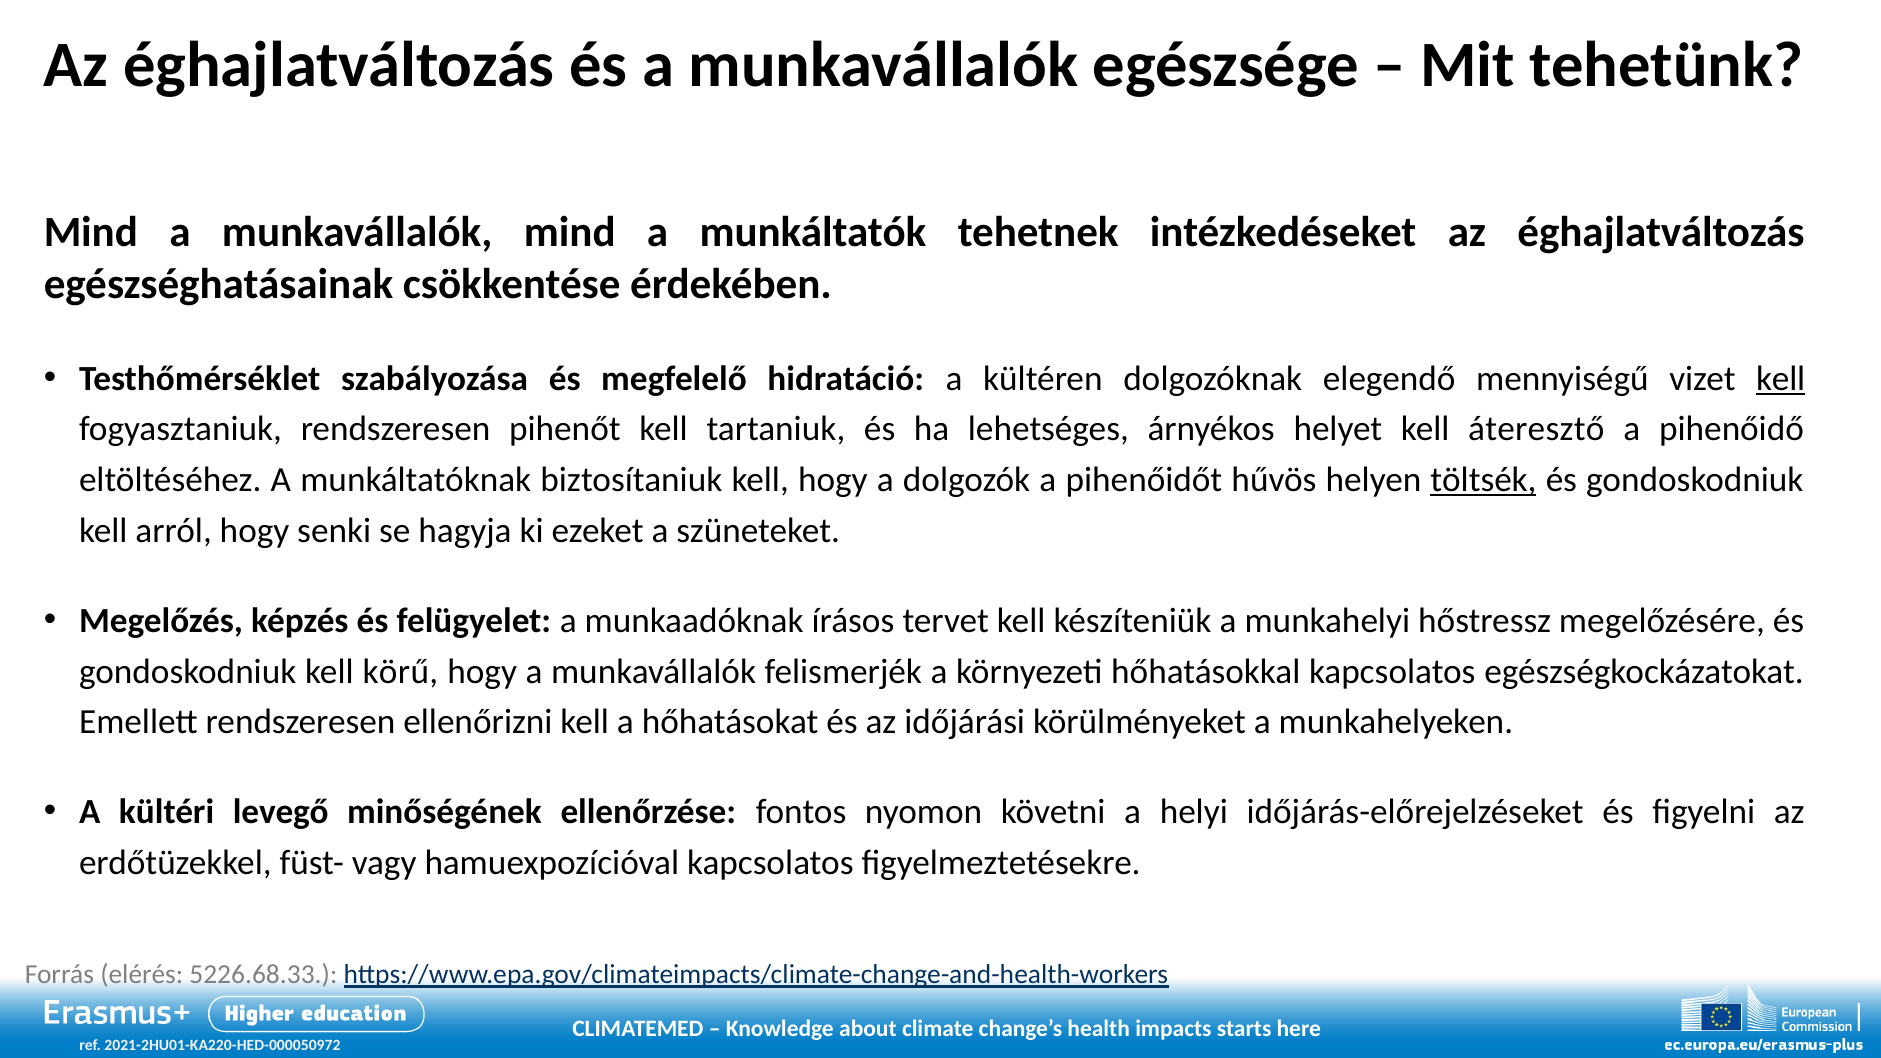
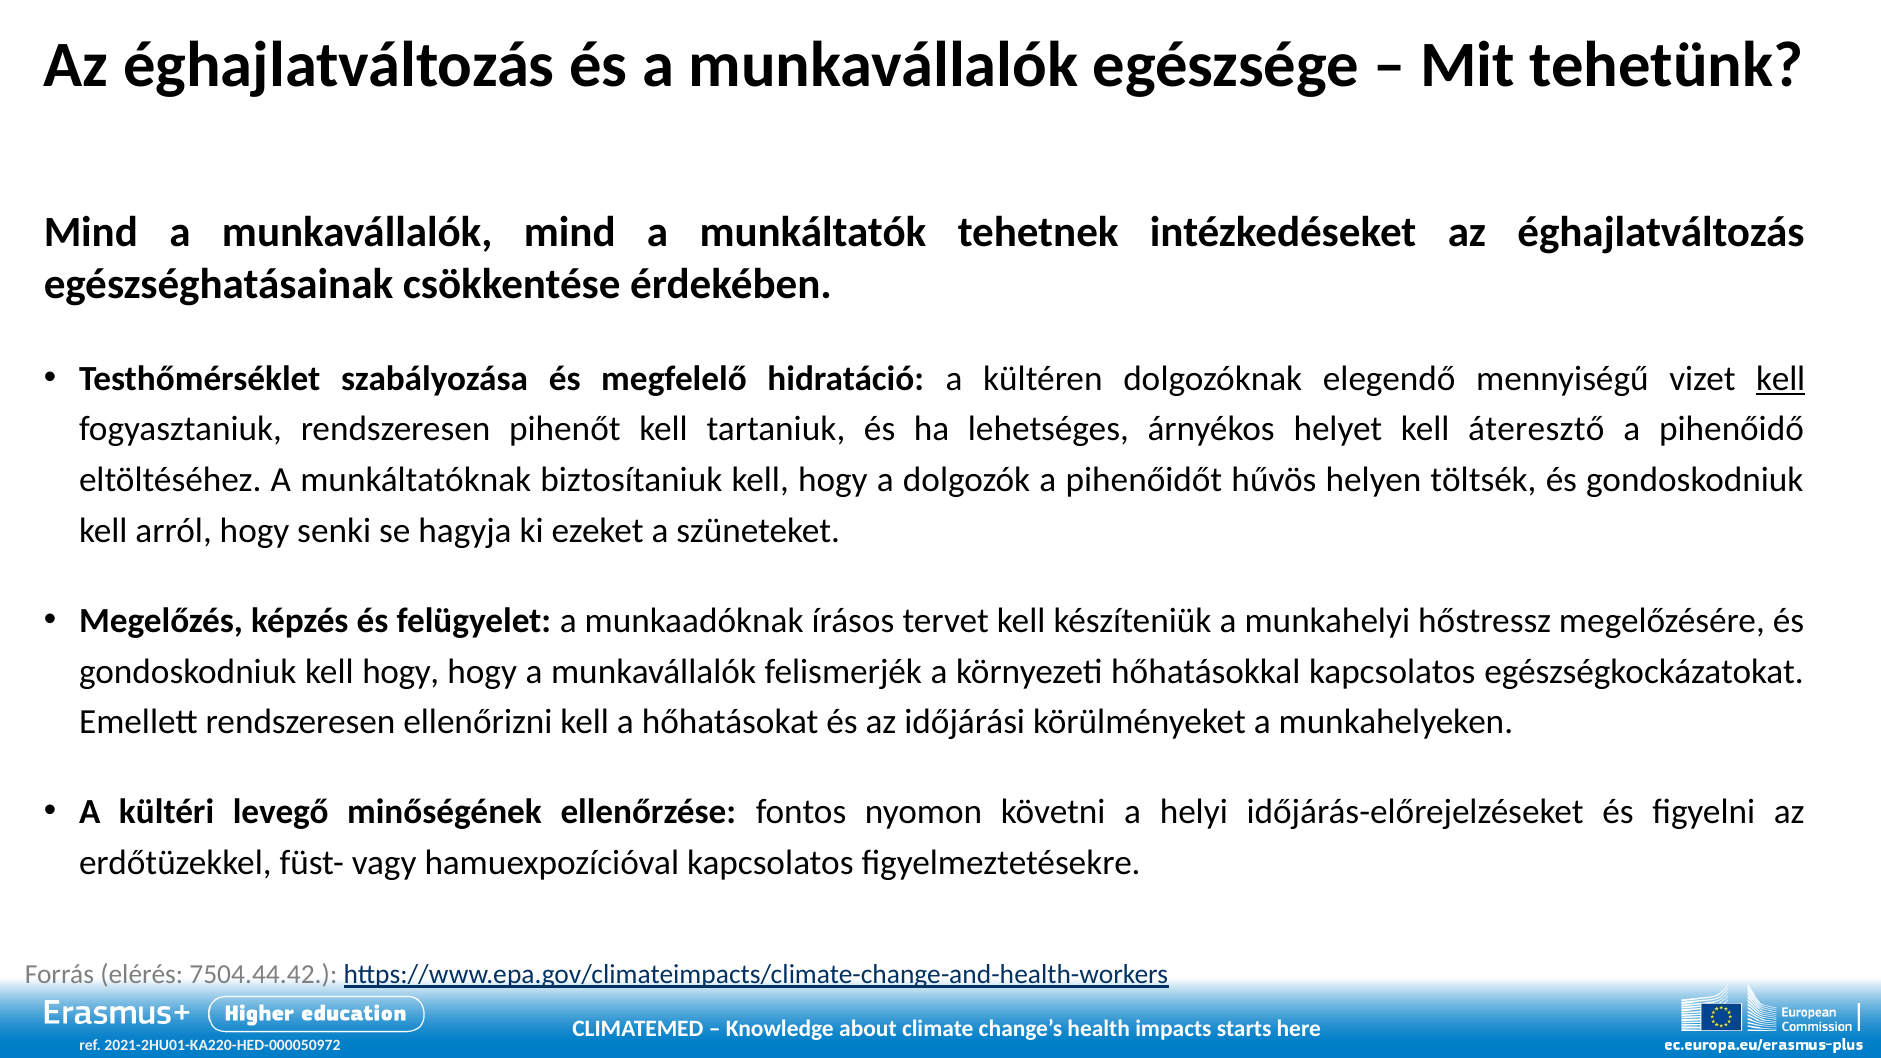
töltsék underline: present -> none (1483, 480)
gondoskodniuk kell körű: körű -> hogy (401, 671)
5226.68.33: 5226.68.33 -> 7504.44.42 (263, 974)
